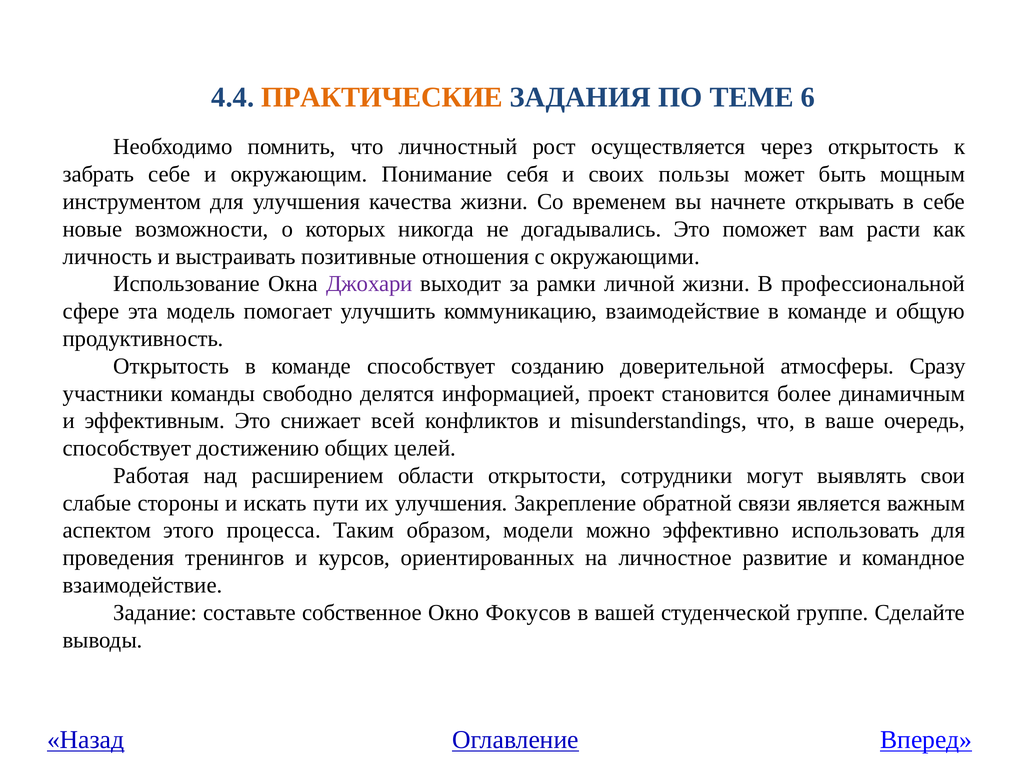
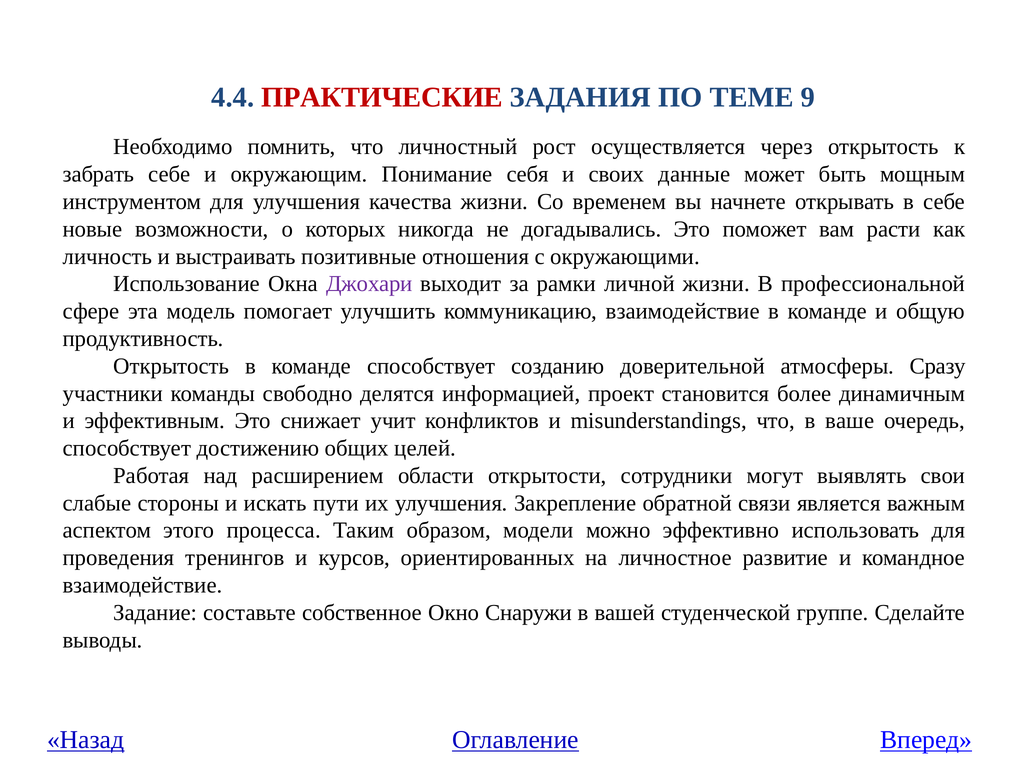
ПРАКТИЧЕСКИЕ colour: orange -> red (382, 97)
6: 6 -> 9 (808, 97)
пользы: пользы -> данные (694, 174)
всей: всей -> учит (393, 420)
Фокусов: Фокусов -> Снаружи (529, 612)
